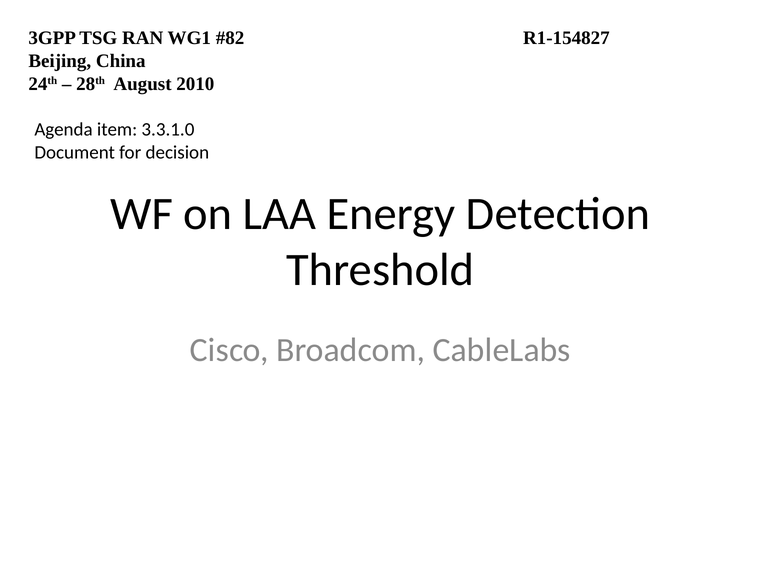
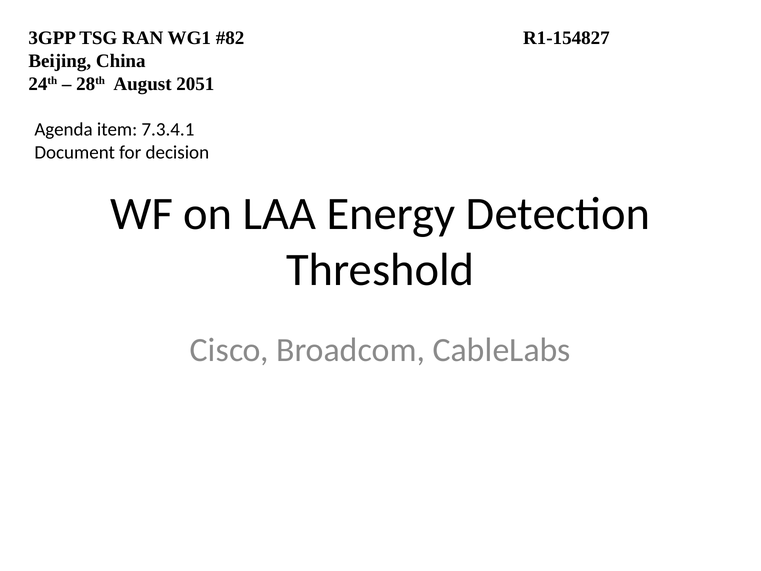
2010: 2010 -> 2051 (195, 84)
3.3.1.0: 3.3.1.0 -> 7.3.4.1 (168, 129)
